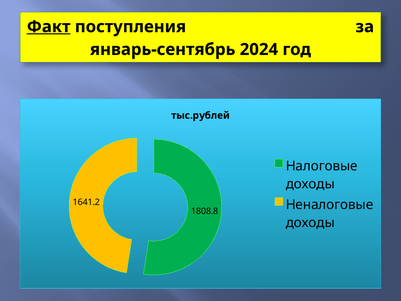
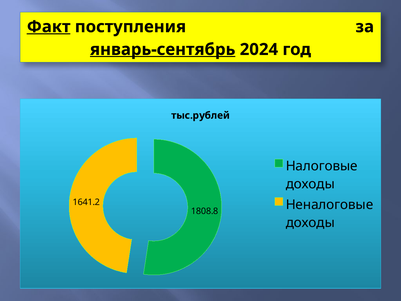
январь-сентябрь underline: none -> present (163, 49)
